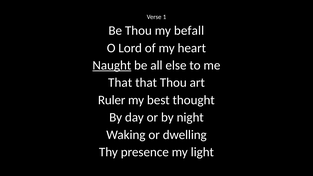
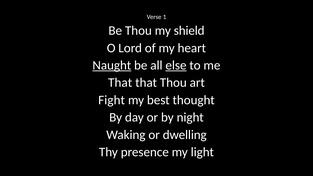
befall: befall -> shield (189, 31)
else underline: none -> present (176, 65)
Ruler: Ruler -> Fight (112, 100)
